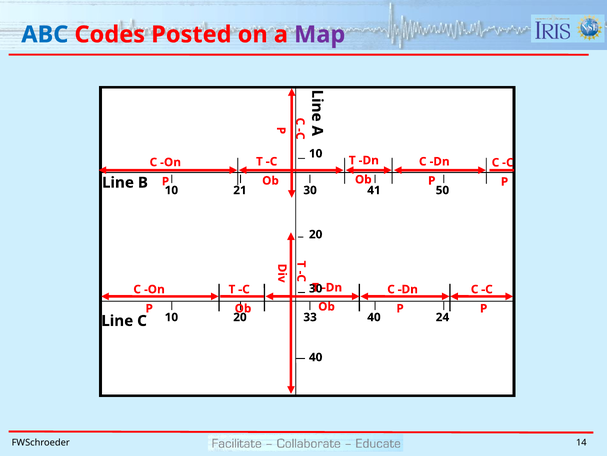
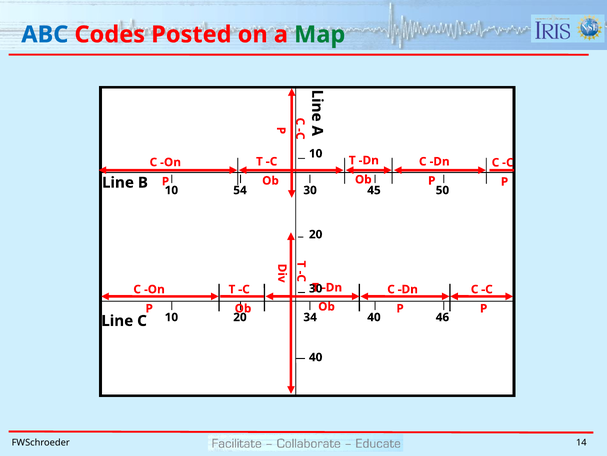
Map colour: purple -> green (320, 35)
21: 21 -> 54 (240, 190)
41: 41 -> 45 (374, 190)
33: 33 -> 34 (310, 317)
24: 24 -> 46 (442, 317)
